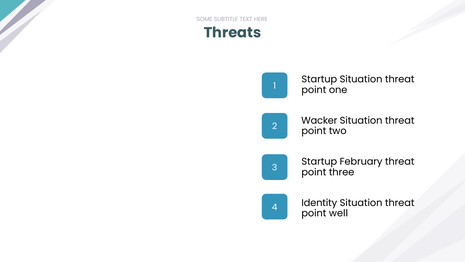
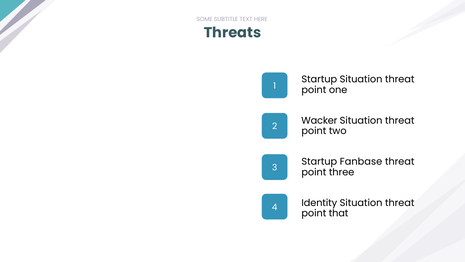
February: February -> Fanbase (361, 161)
well: well -> that (339, 213)
